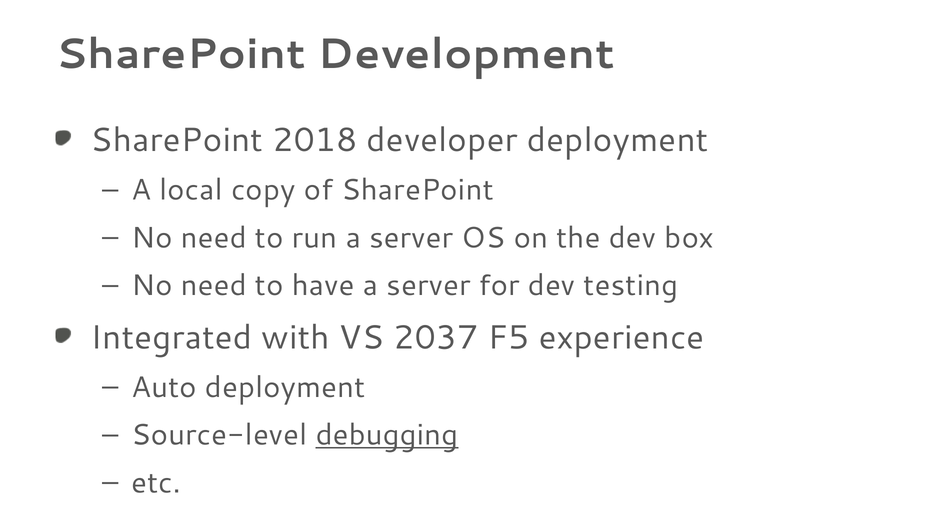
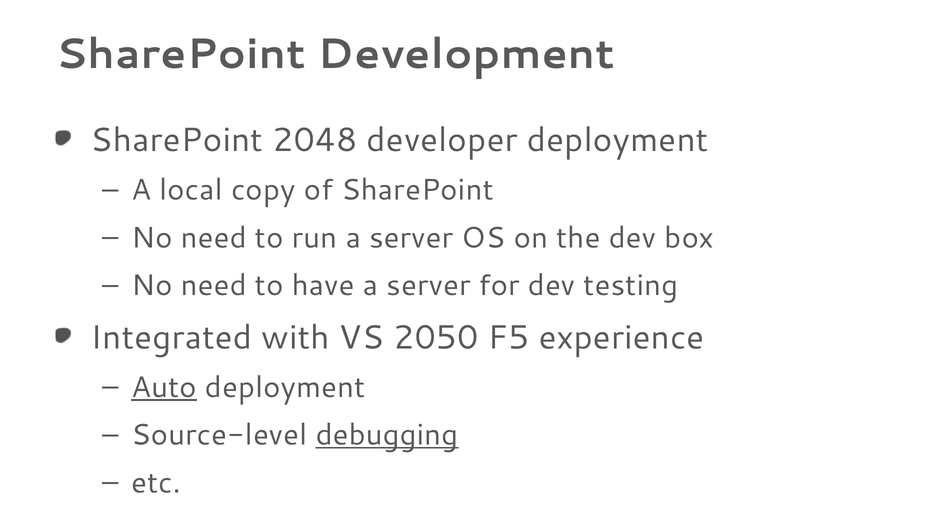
2018: 2018 -> 2048 (315, 140)
2037: 2037 -> 2050 (436, 338)
Auto underline: none -> present (164, 387)
